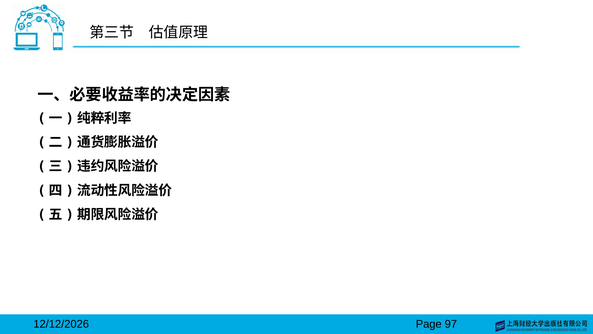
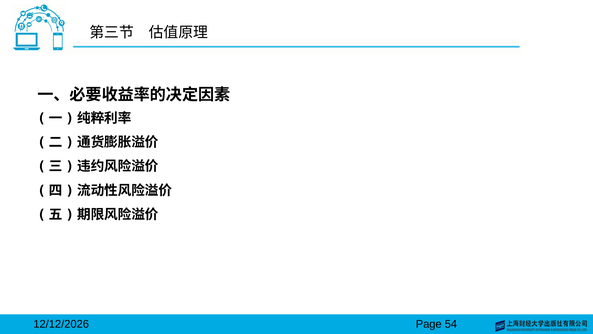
97: 97 -> 54 (451, 324)
